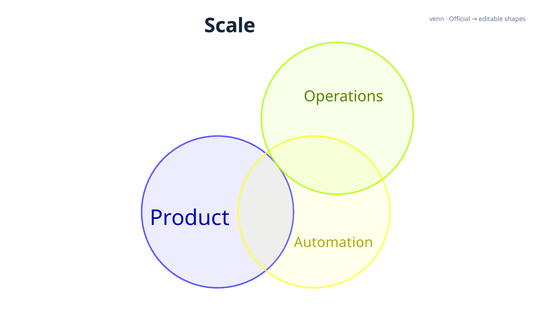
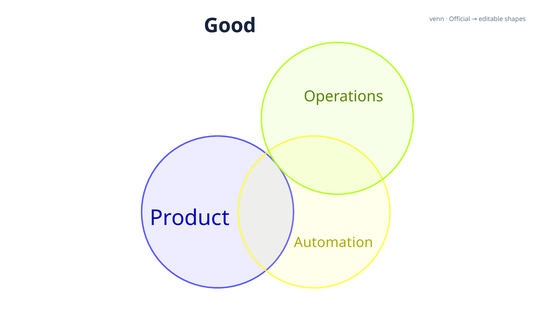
Scale: Scale -> Good (230, 26)
